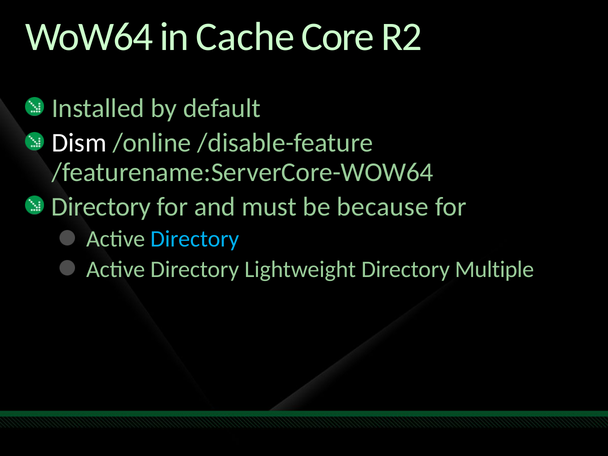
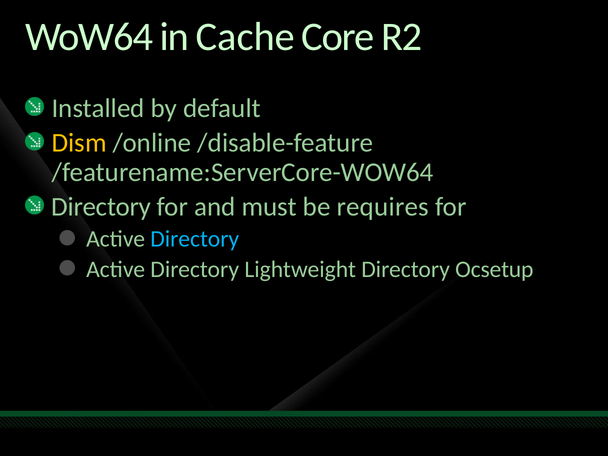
Dism colour: white -> yellow (79, 143)
because: because -> requires (383, 207)
Multiple: Multiple -> Ocsetup (494, 269)
